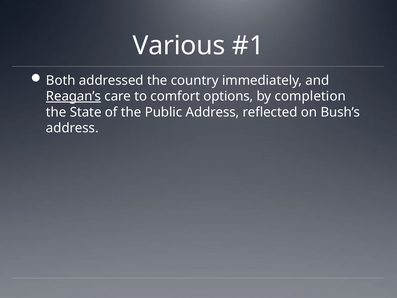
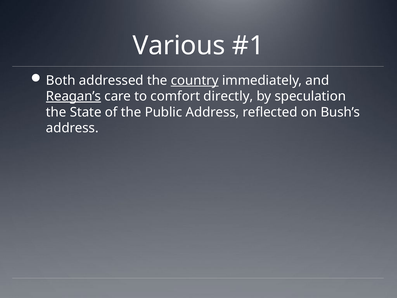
country underline: none -> present (195, 80)
options: options -> directly (228, 96)
completion: completion -> speculation (310, 96)
